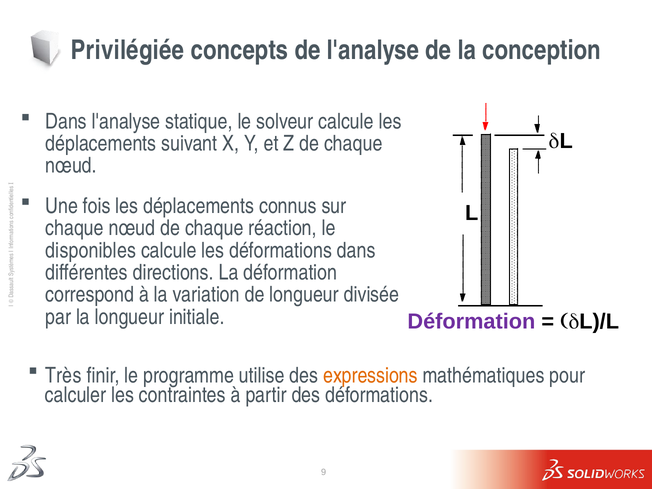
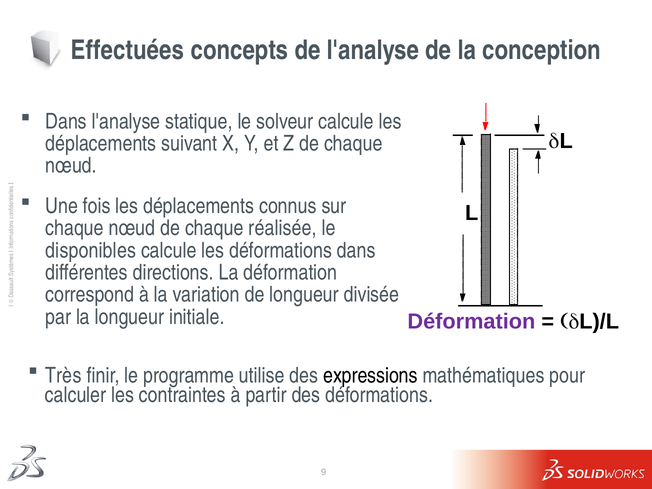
Privilégiée: Privilégiée -> Effectuées (128, 50)
réaction: réaction -> réalisée (283, 228)
expressions colour: orange -> black (370, 376)
